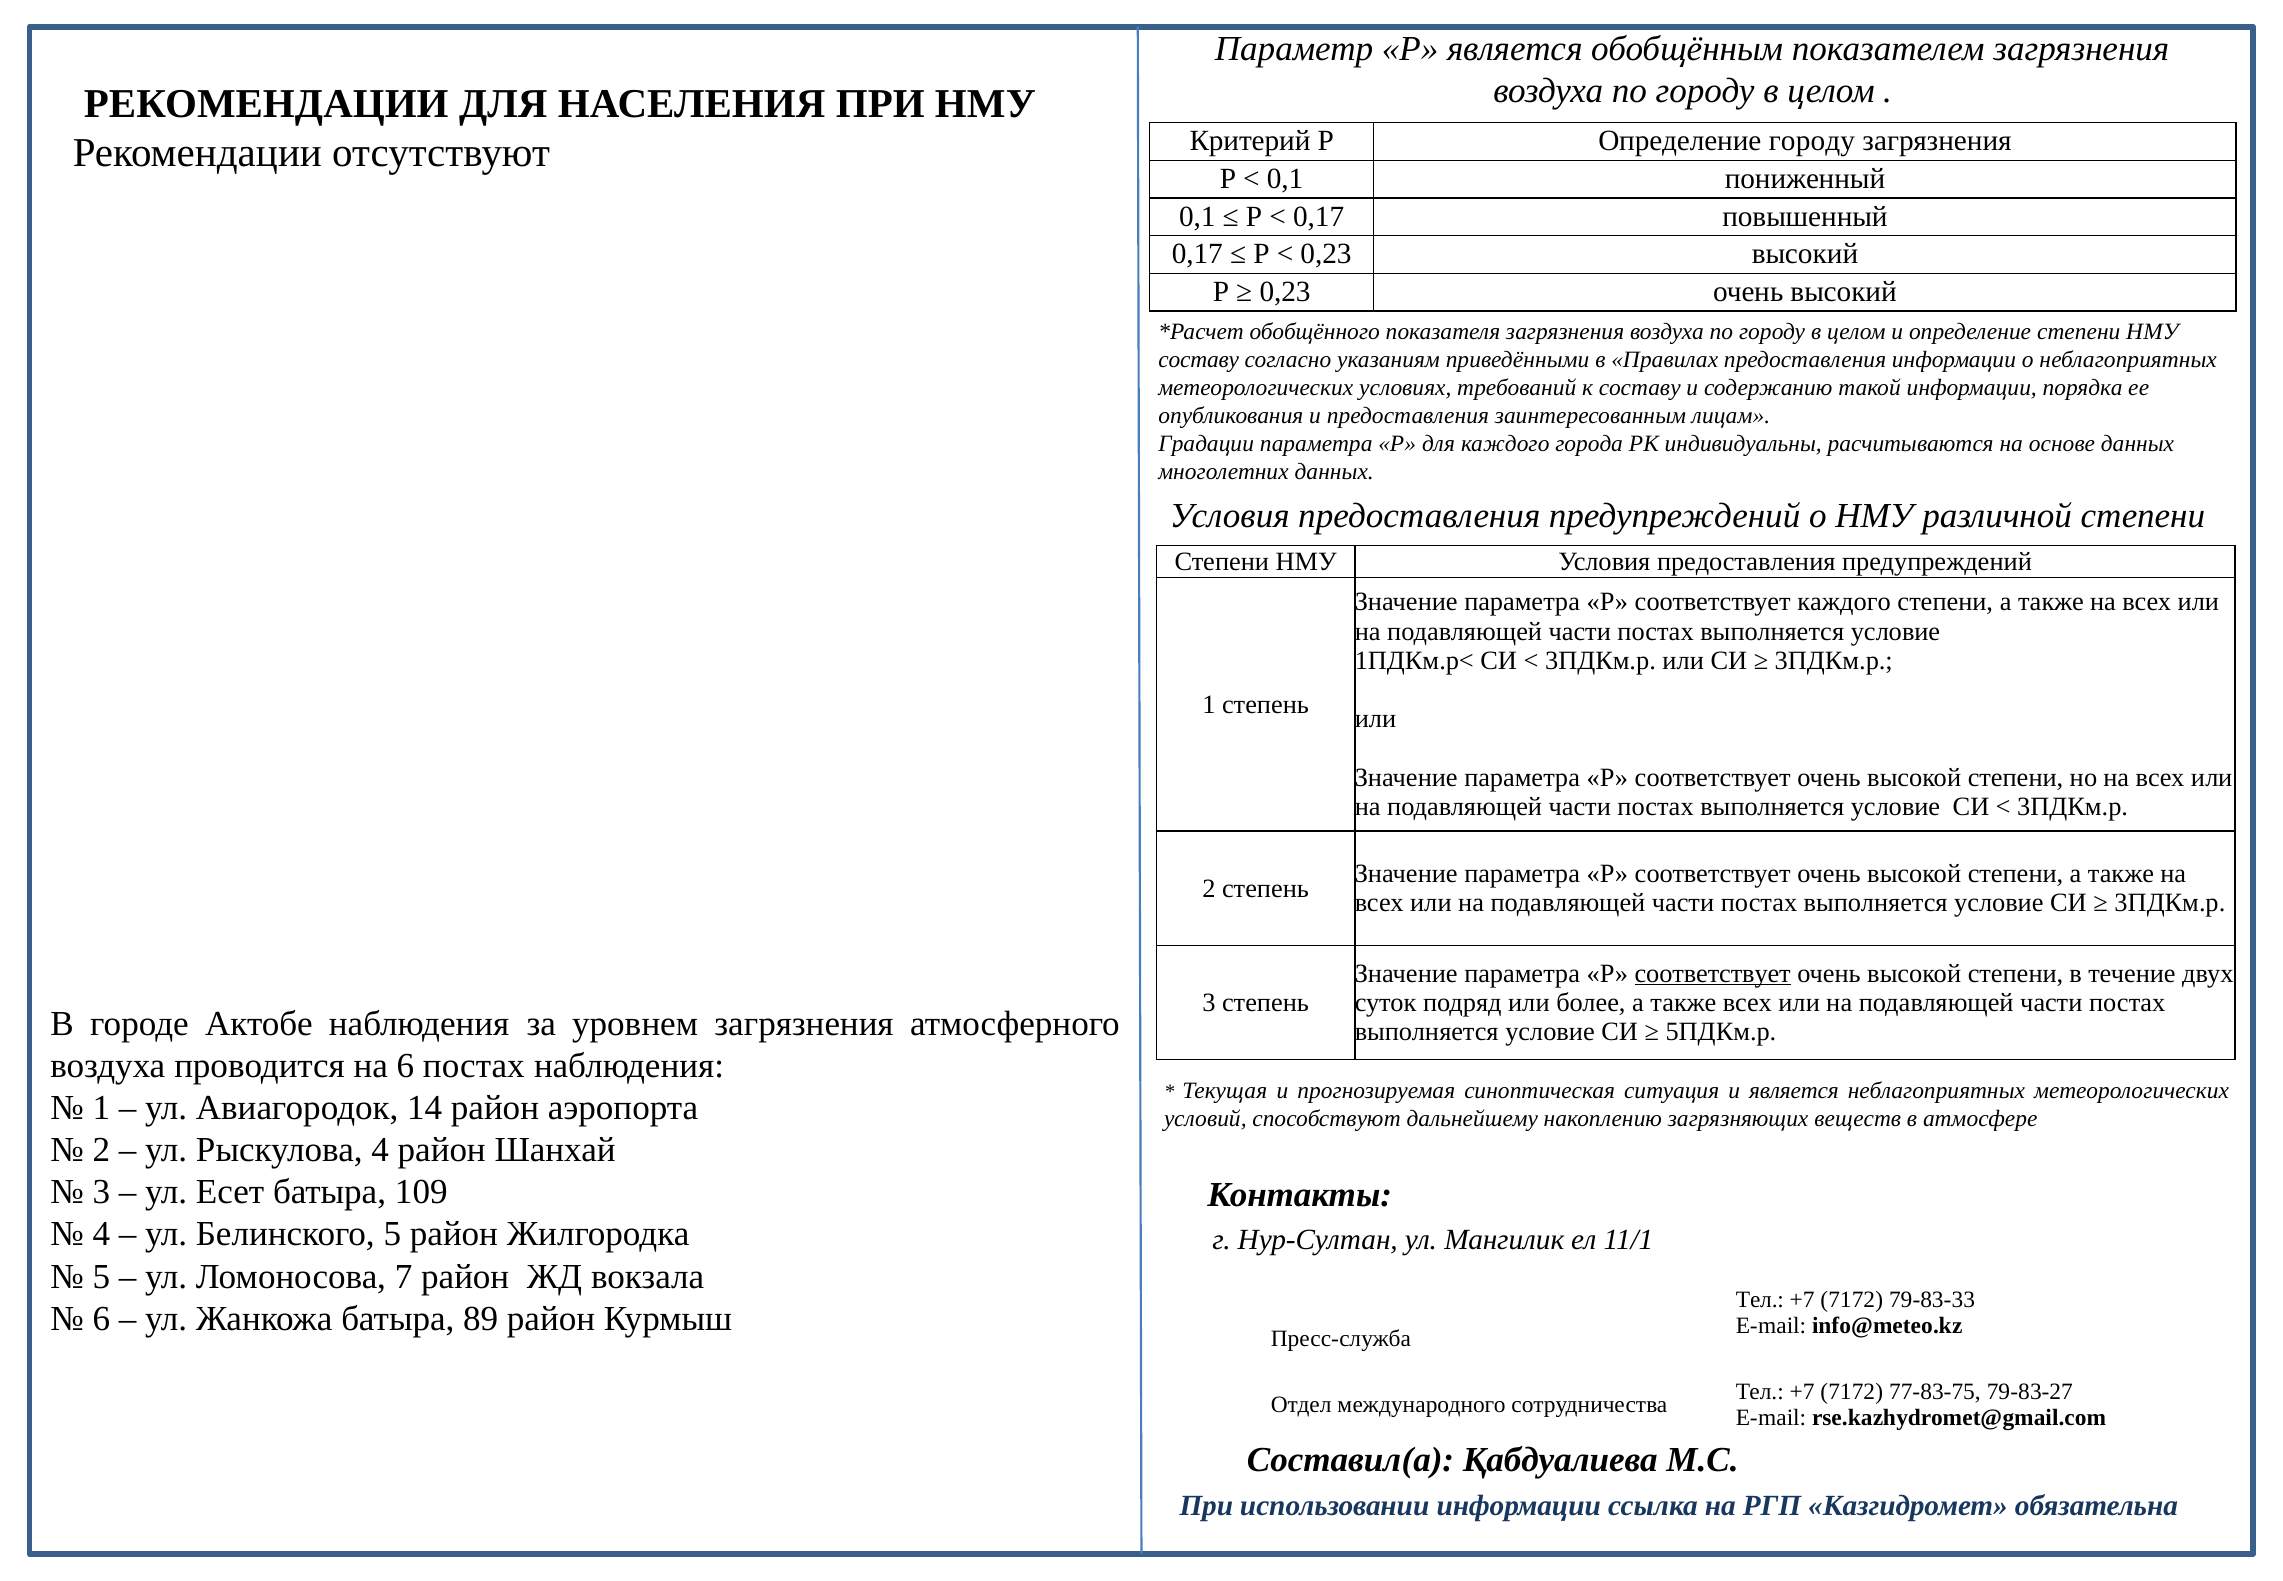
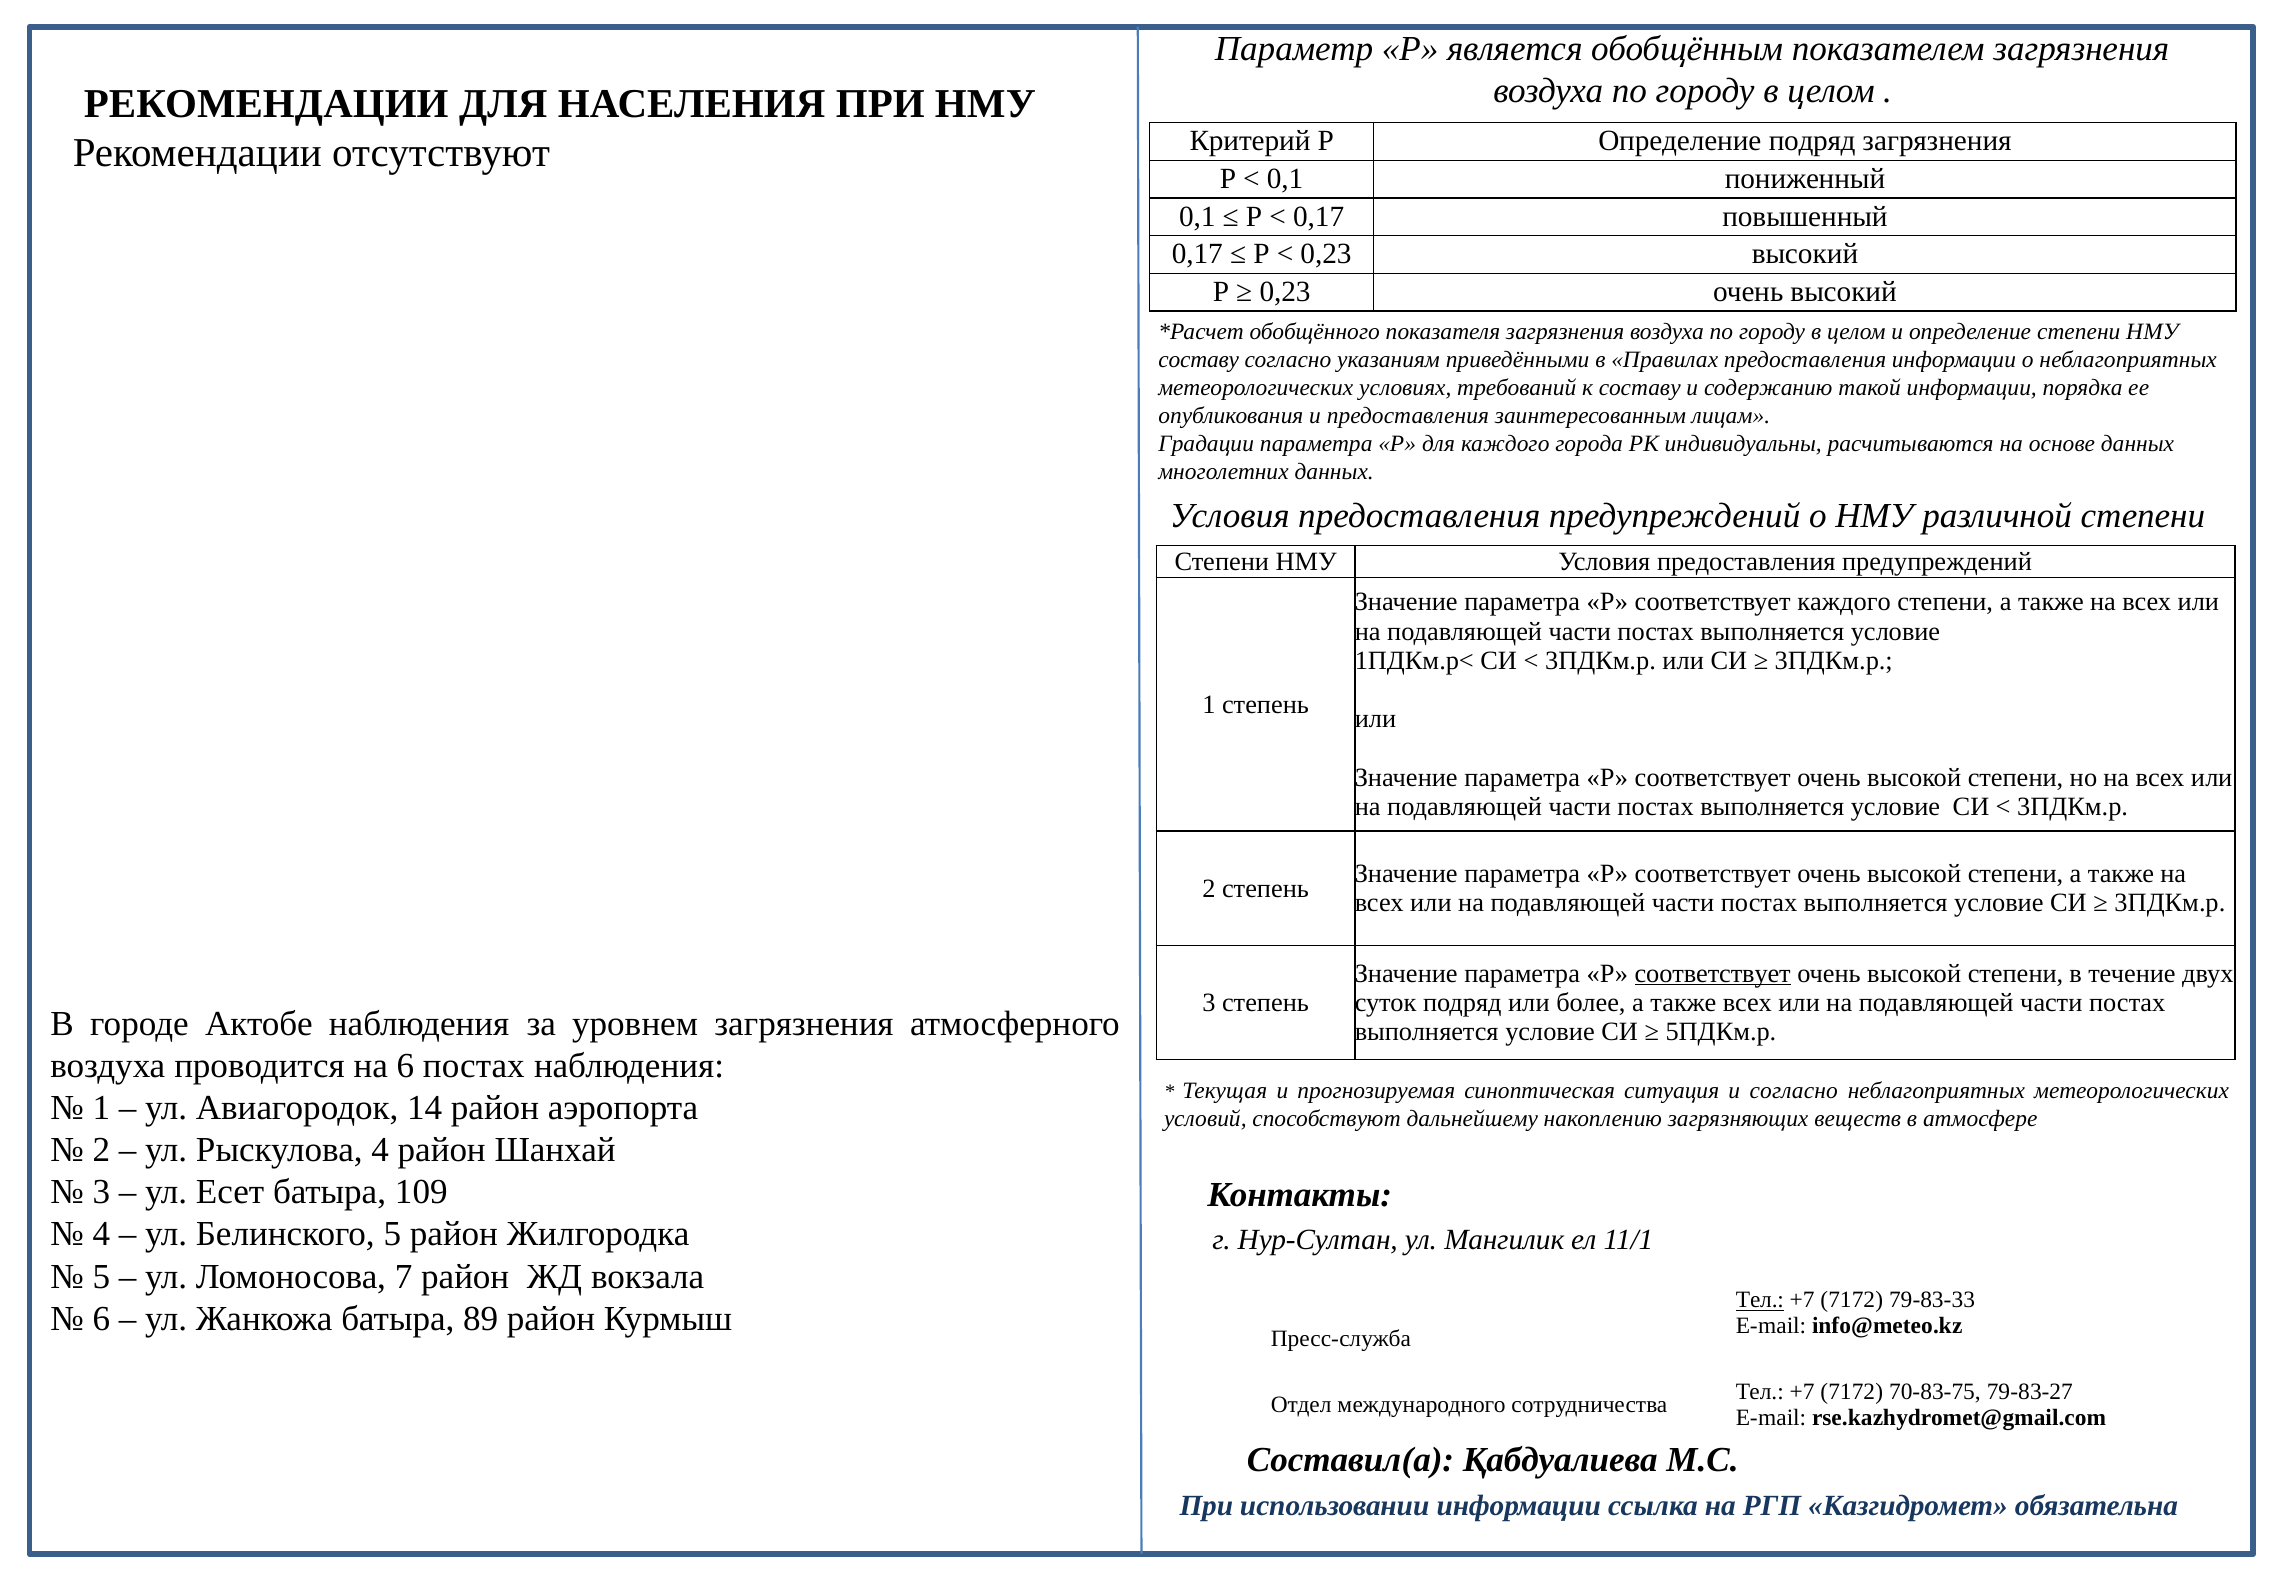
Определение городу: городу -> подряд (1812, 141)
и является: является -> согласно (1794, 1091)
Тел underline: none -> present (1760, 1300)
77-83-75: 77-83-75 -> 70-83-75 (1935, 1391)
